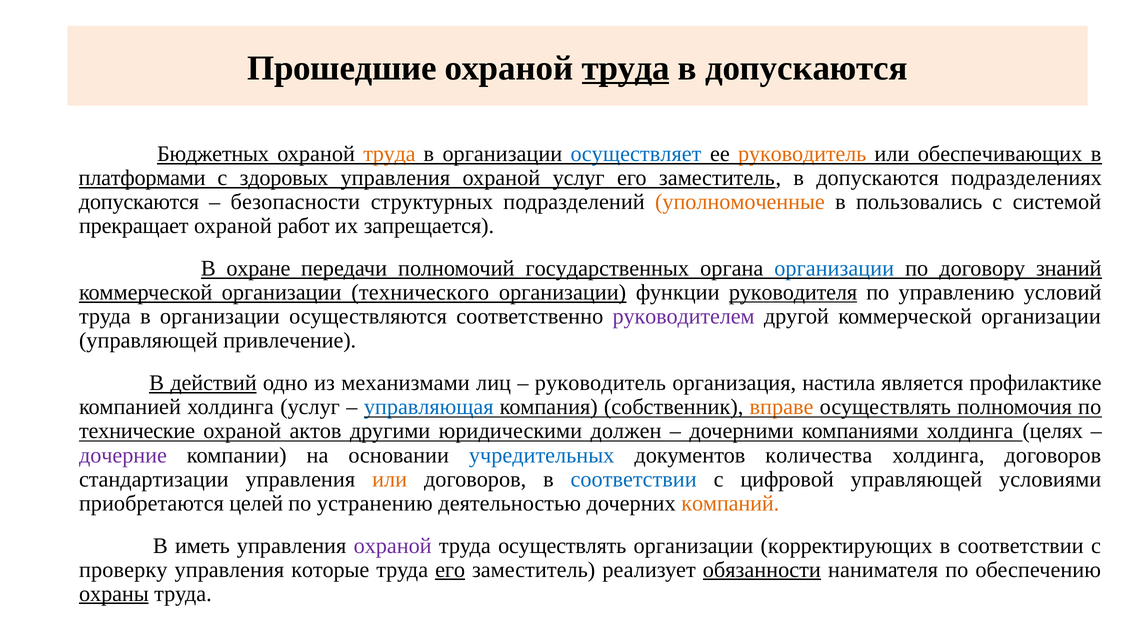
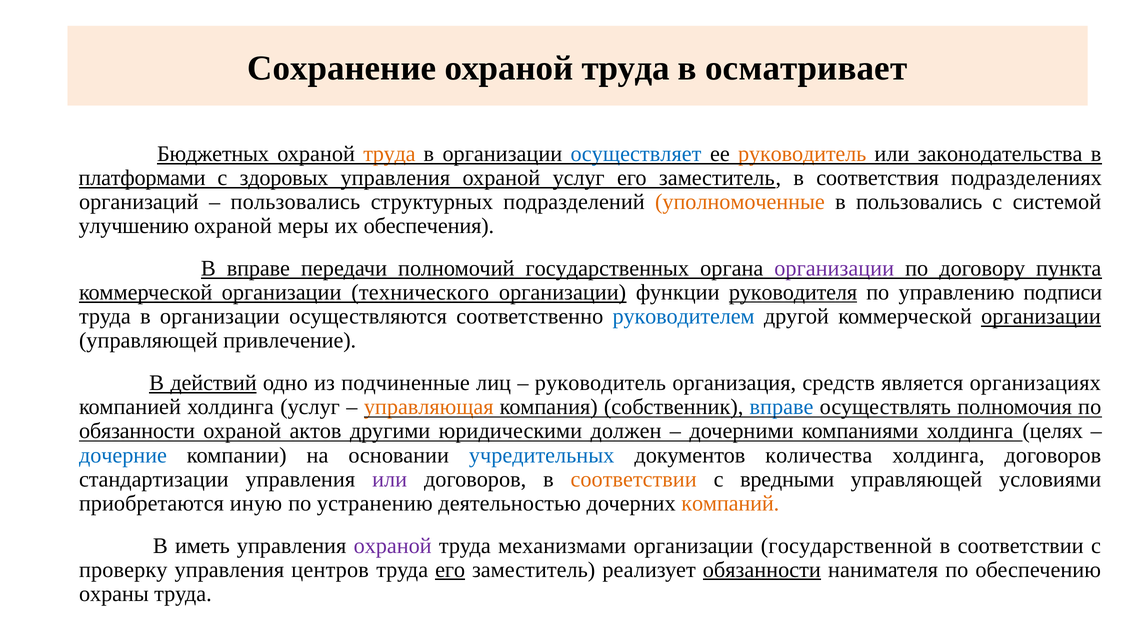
Прошедшие: Прошедшие -> Сохранение (342, 68)
труда underline: present -> none (626, 68)
допускаются: допускаются -> осматривает (806, 68)
обеспечивающих: обеспечивающих -> законодательства (1000, 154)
заместитель в допускаются: допускаются -> соответствия (878, 178)
допускаются: допускаются -> организаций (139, 202)
безопасности: безопасности -> пользовались (295, 202)
прекращает: прекращает -> улучшению (134, 226)
работ: работ -> меры (303, 226)
запрещается: запрещается -> обеспечения (429, 226)
В охране: охране -> вправе (258, 268)
организации colour: blue -> purple (834, 268)
знаний: знаний -> пункта (1069, 268)
условий: условий -> подписи (1063, 293)
руководителем colour: purple -> blue (684, 317)
организации underline: none -> present (1041, 317)
механизмами: механизмами -> подчиненные (406, 383)
настила: настила -> средств (839, 383)
профилактике: профилактике -> организациях (1035, 383)
управляющая colour: blue -> orange (429, 407)
вправе colour: orange -> blue (781, 407)
технические: технические -> обязанности (137, 431)
дочерние colour: purple -> blue (123, 455)
или colour: orange -> purple (390, 479)
соответствии colour: blue -> orange (634, 479)
цифровой: цифровой -> вредными (787, 479)
целей: целей -> иную (256, 503)
труда осуществлять: осуществлять -> механизмами (562, 546)
корректирующих: корректирующих -> государственной (846, 546)
которые: которые -> центров (330, 570)
охраны underline: present -> none (114, 594)
